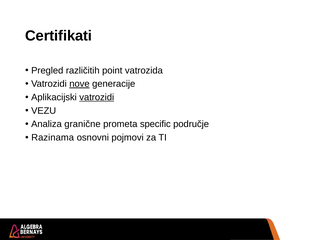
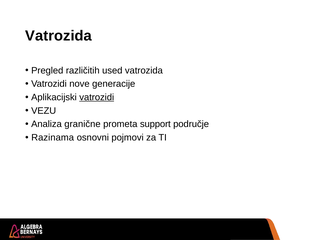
Certifikati: Certifikati -> Vatrozida (59, 36)
point: point -> used (112, 70)
nove underline: present -> none (79, 84)
specific: specific -> support (155, 124)
